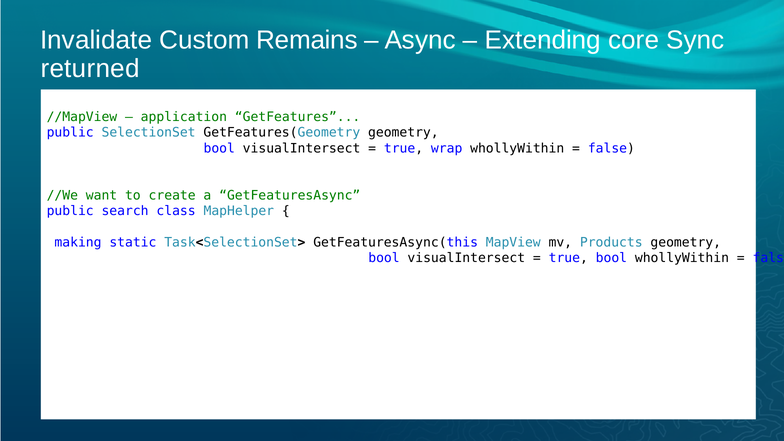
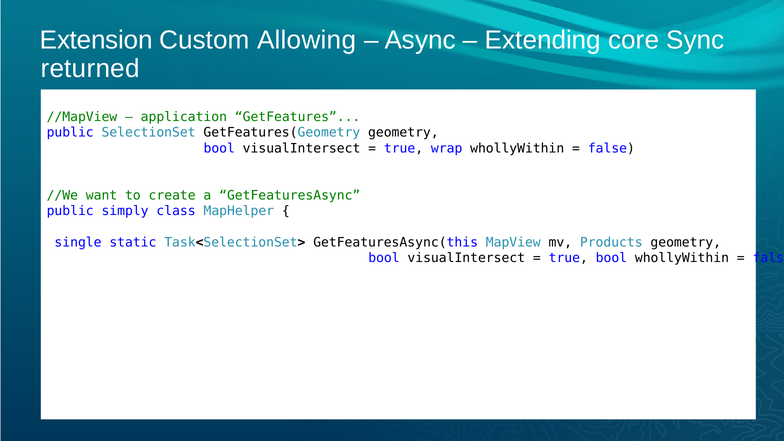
Invalidate: Invalidate -> Extension (96, 40)
Remains: Remains -> Allowing (307, 40)
search: search -> simply (125, 211)
making: making -> single (78, 242)
